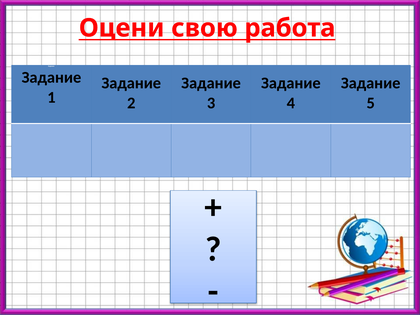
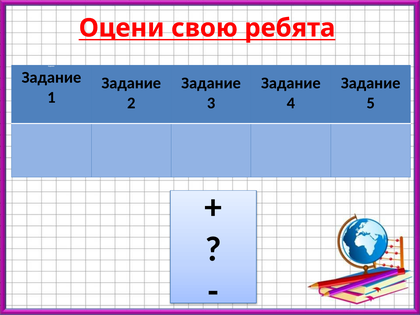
работа: работа -> ребята (290, 28)
